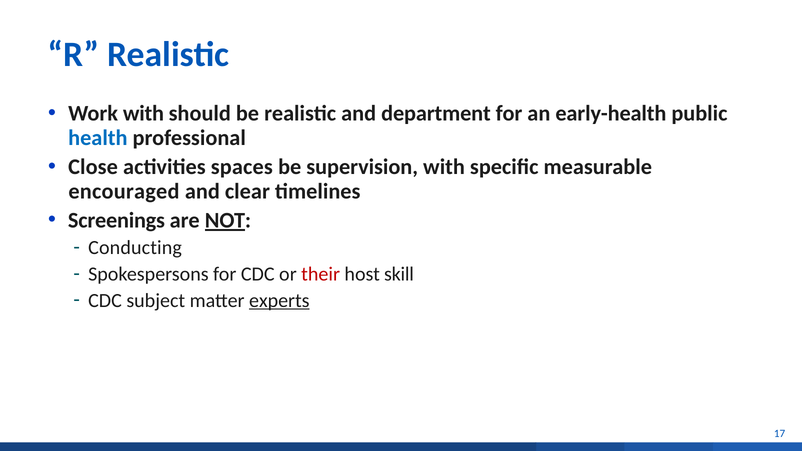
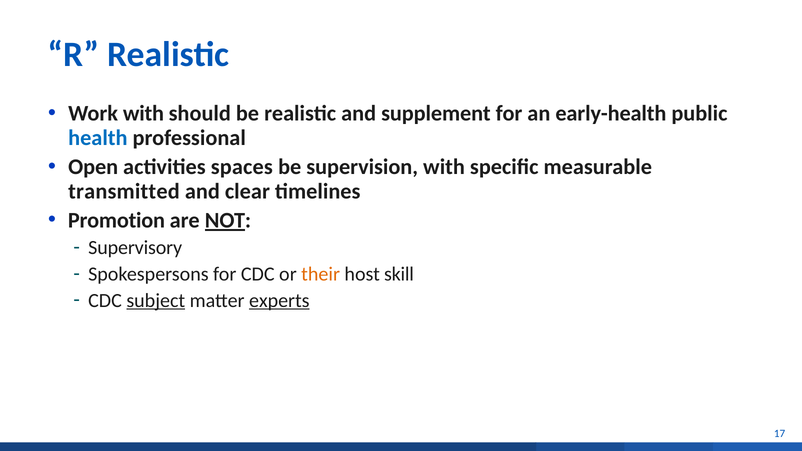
department: department -> supplement (436, 114)
Close: Close -> Open (93, 167)
encouraged: encouraged -> transmitted (124, 191)
Screenings: Screenings -> Promotion (116, 220)
Conducting: Conducting -> Supervisory (135, 248)
their colour: red -> orange (321, 274)
subject underline: none -> present (156, 301)
